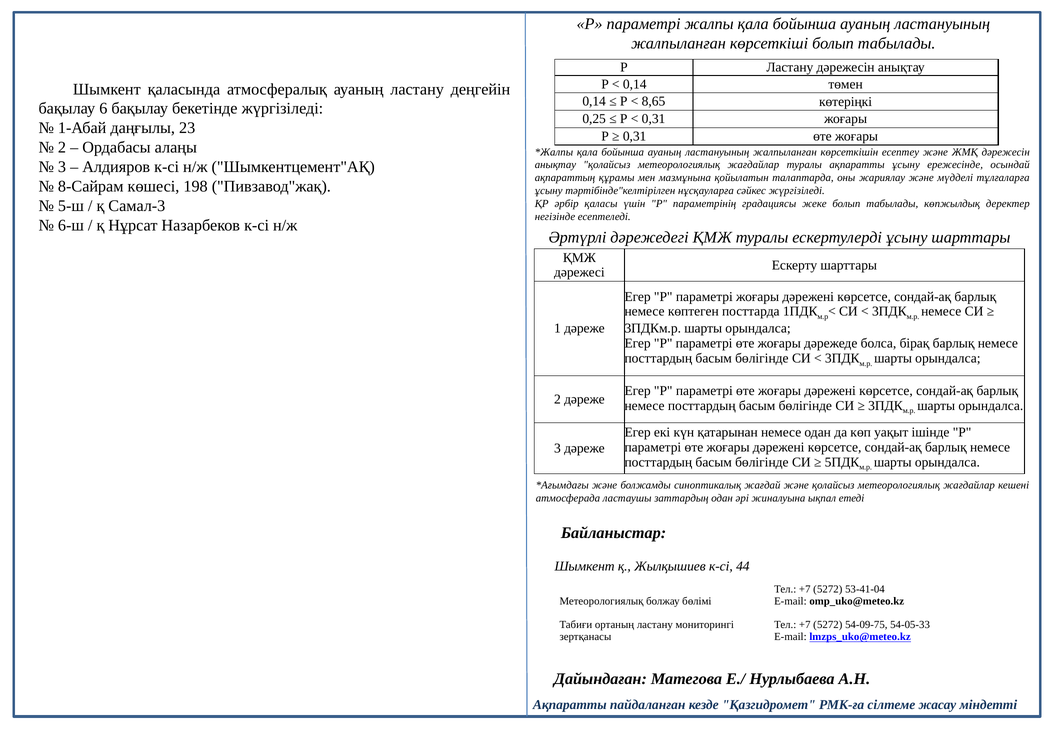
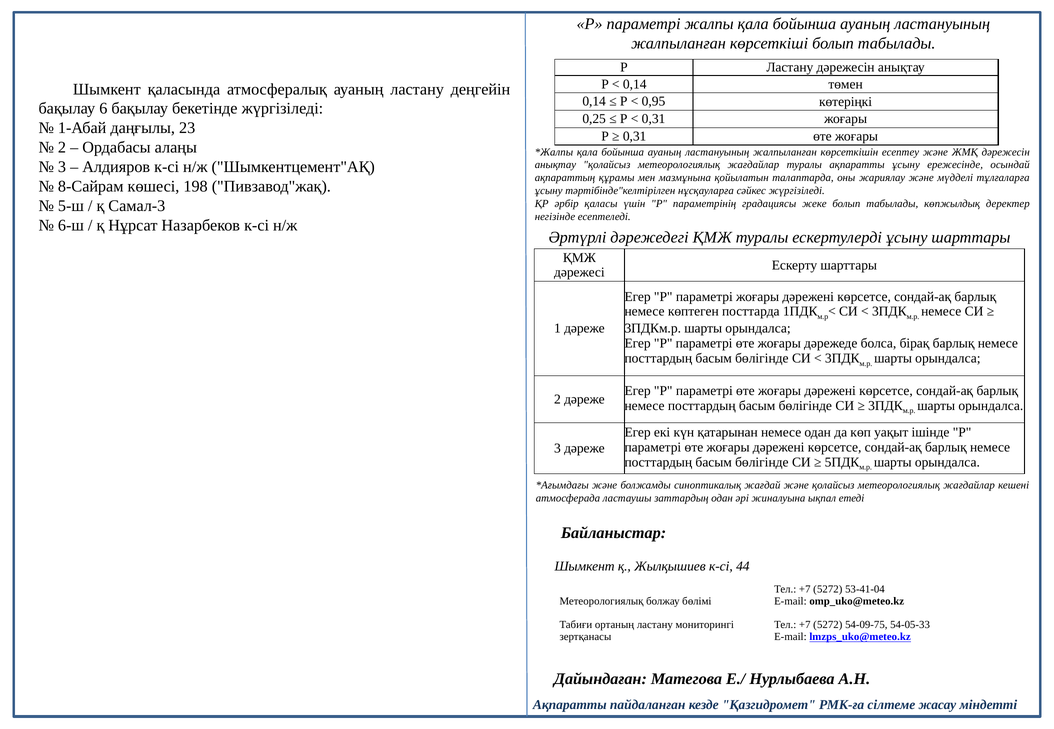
8,65: 8,65 -> 0,95 (654, 102)
